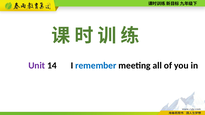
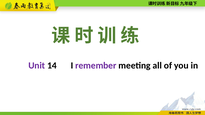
remember colour: blue -> purple (96, 66)
